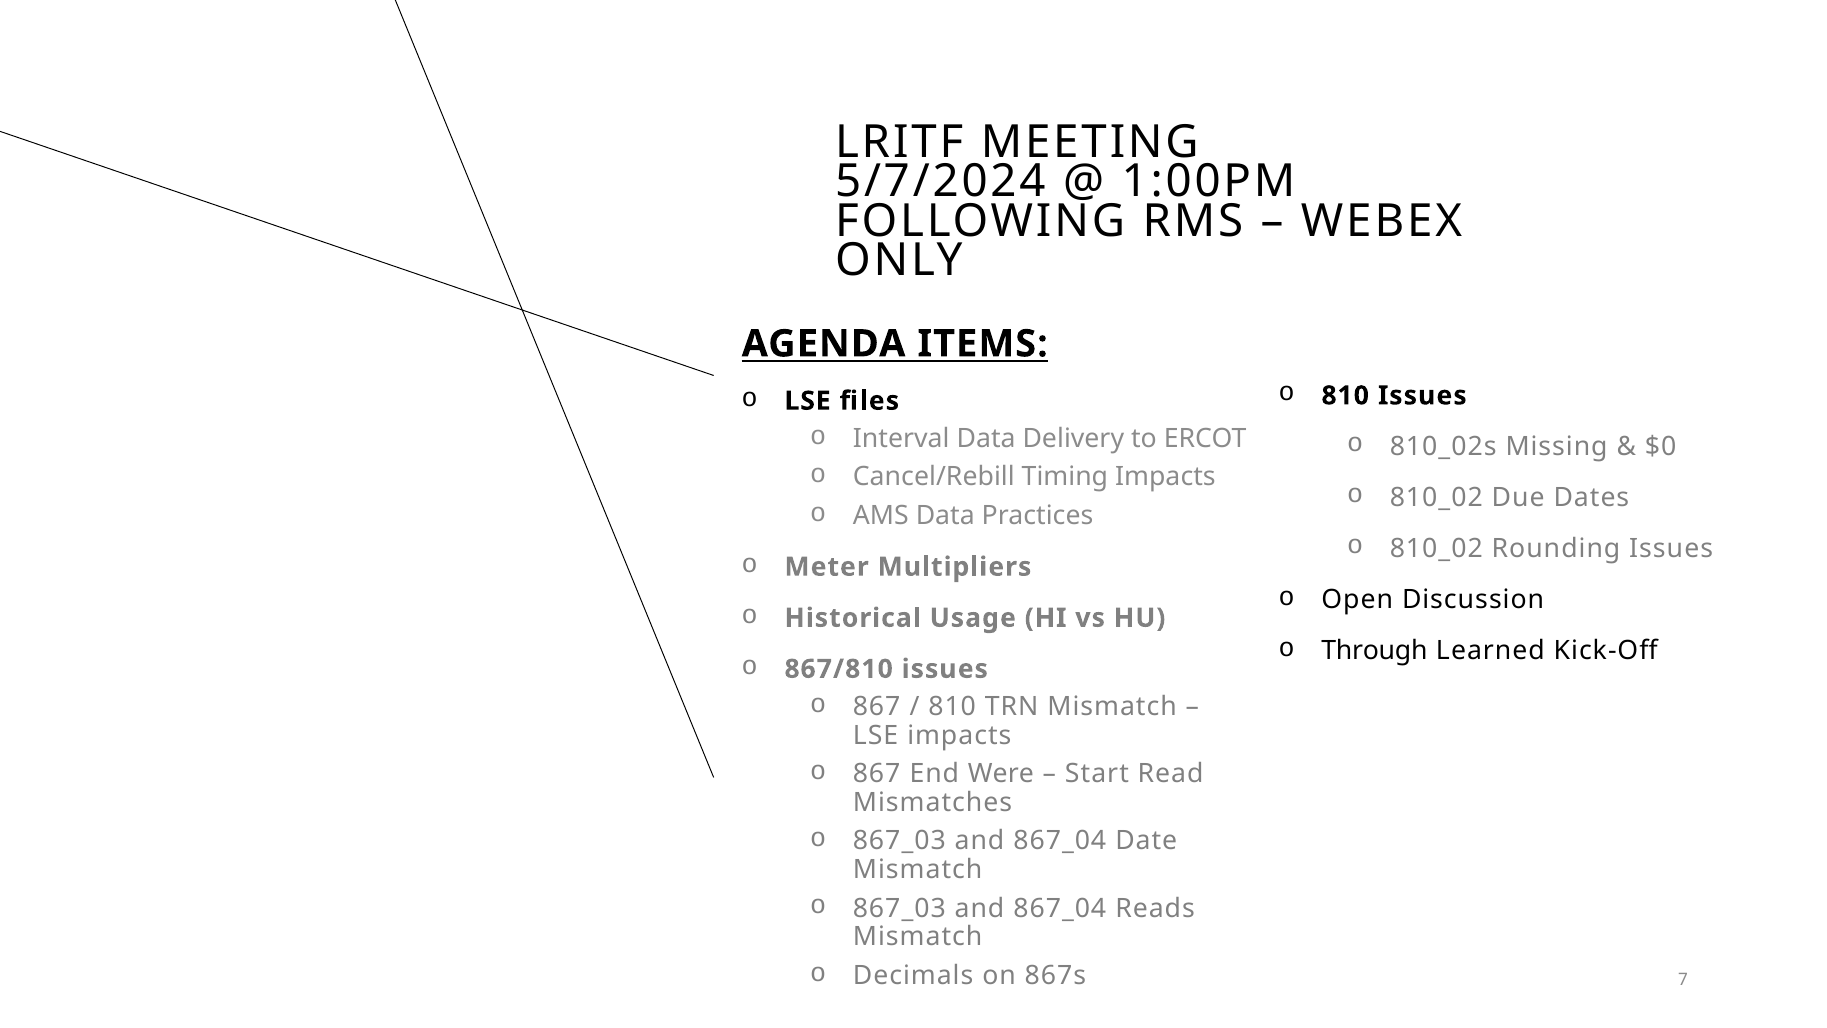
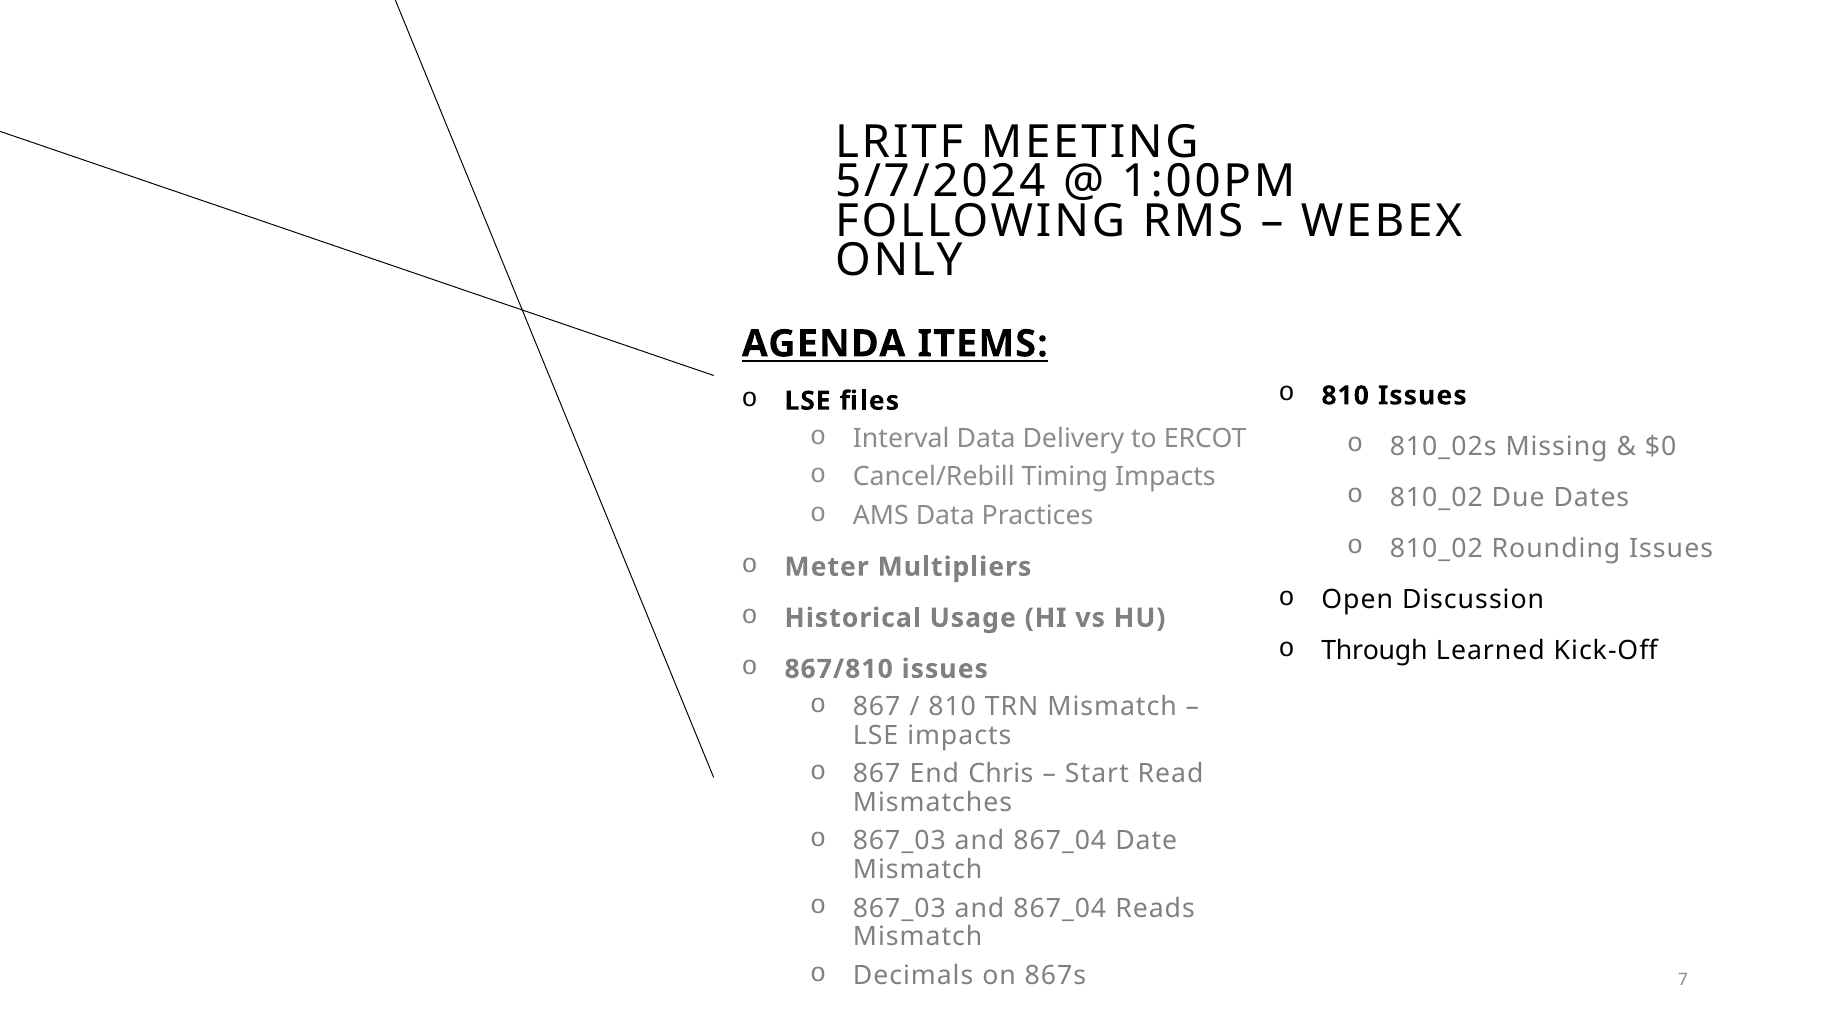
Were: Were -> Chris (1001, 774)
